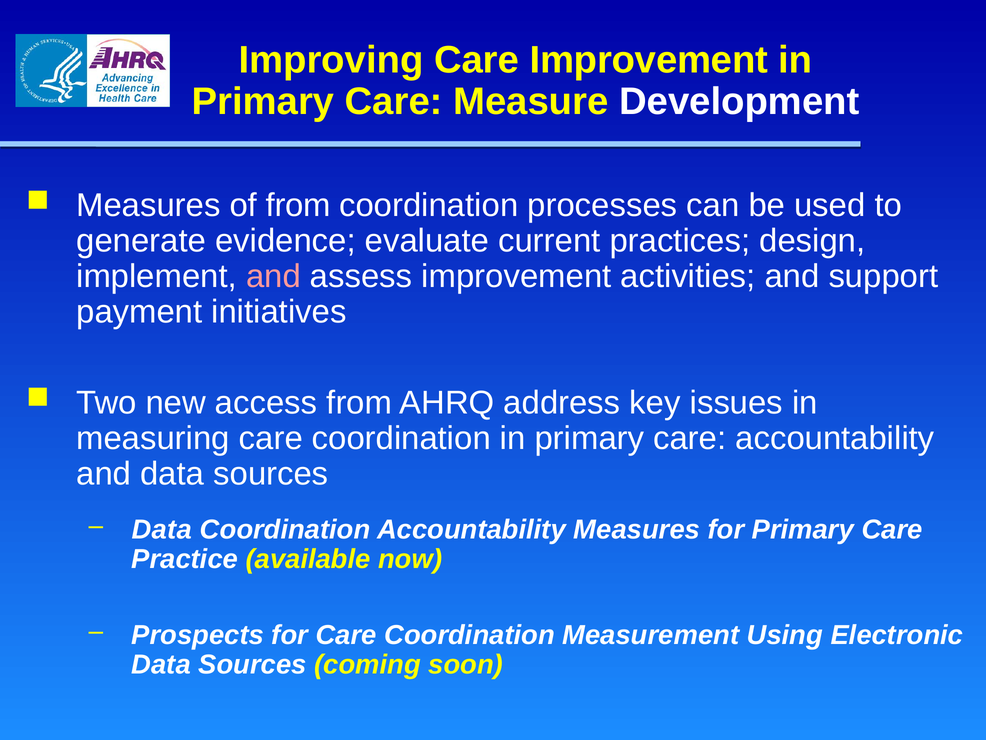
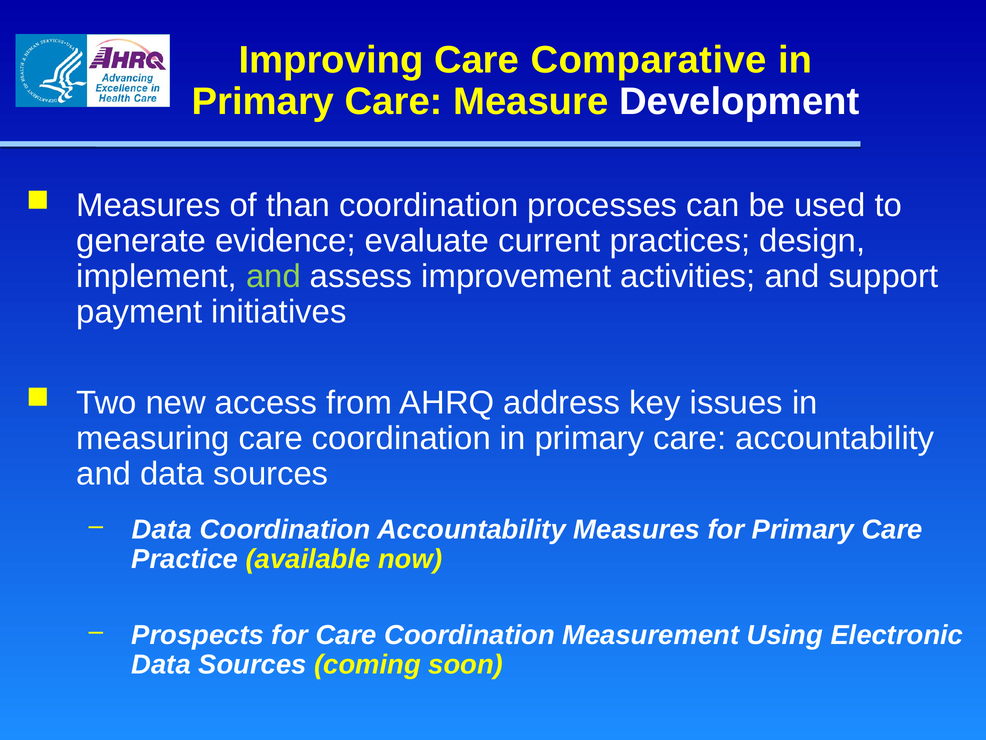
Care Improvement: Improvement -> Comparative (649, 60)
of from: from -> than (298, 205)
and colour: pink -> light green (273, 276)
